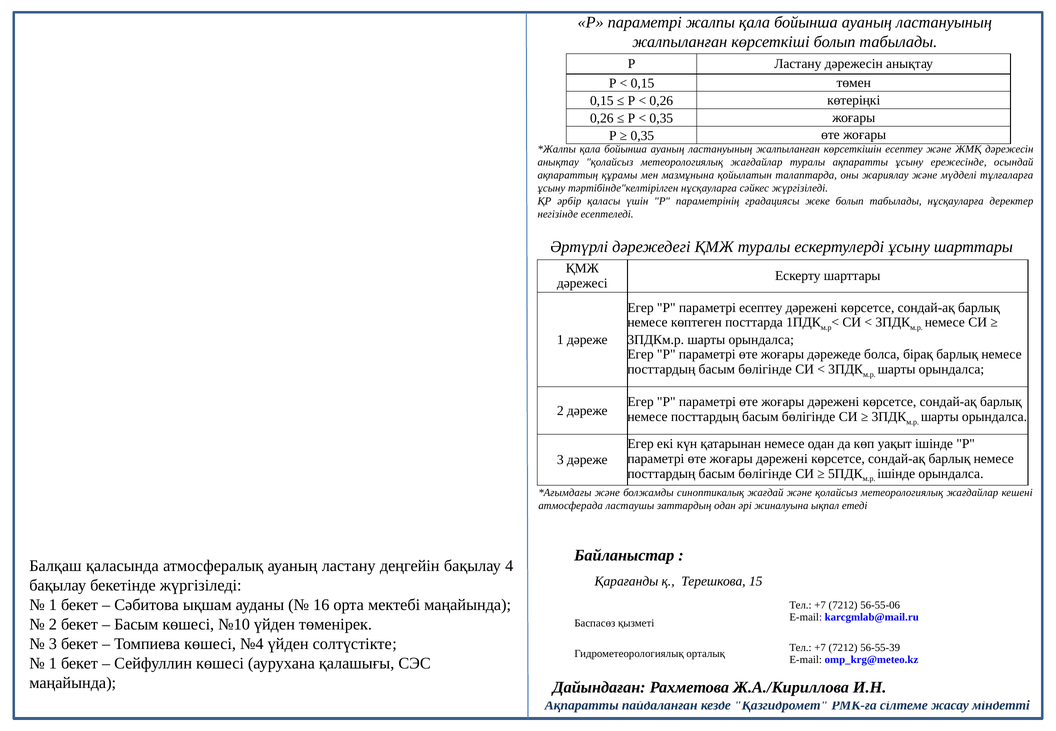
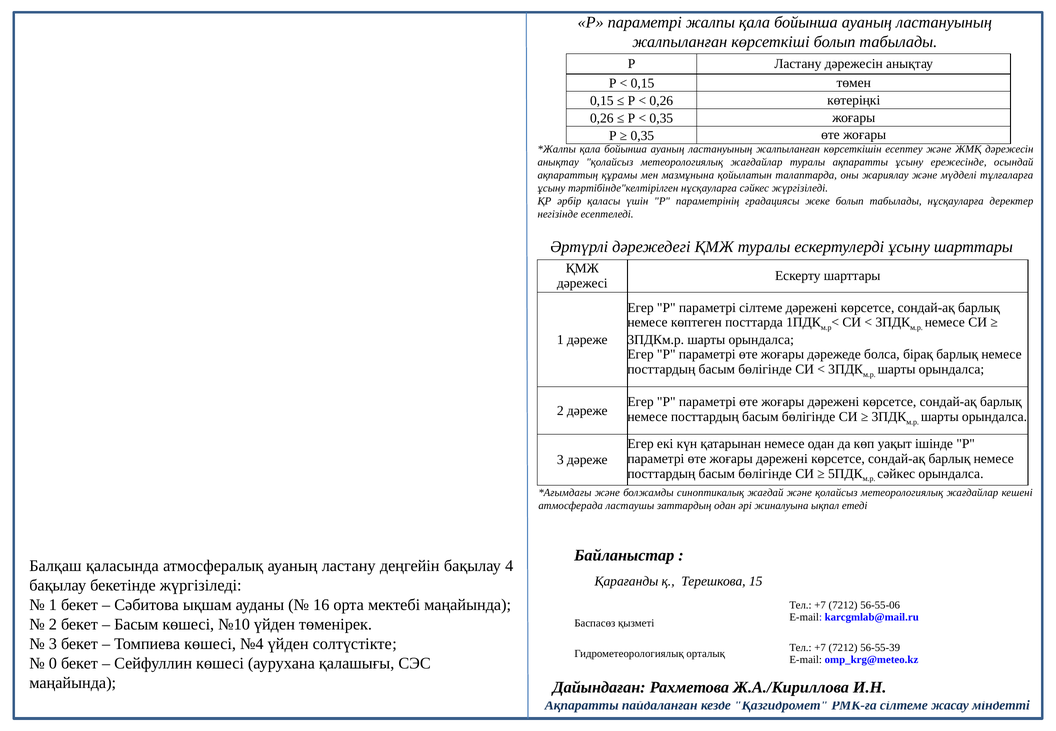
параметрі есептеу: есептеу -> сілтеме (761, 308)
ішінде: ішінде -> сәйкес (896, 474)
1: 1 -> 0 (53, 664)
